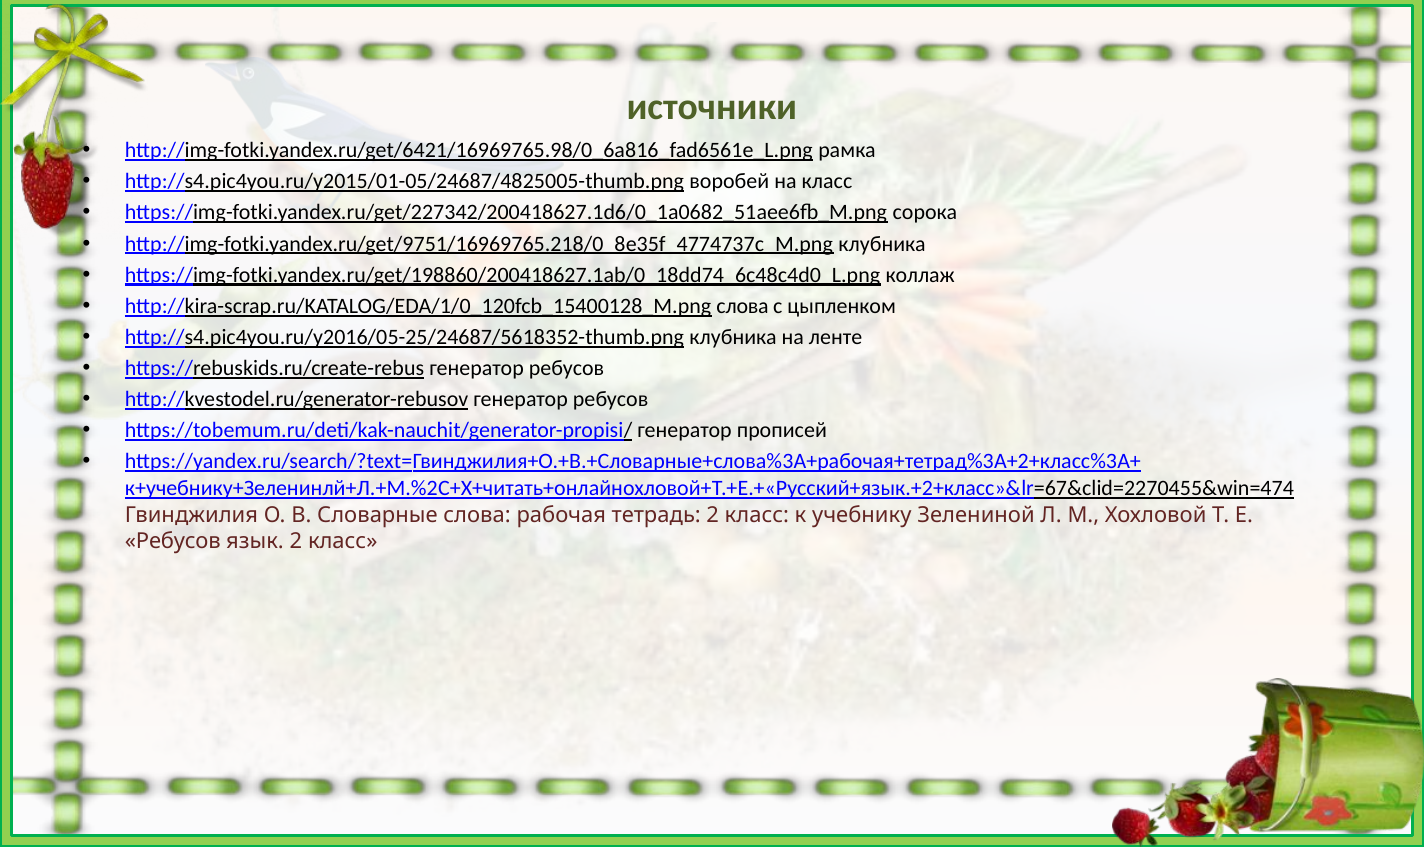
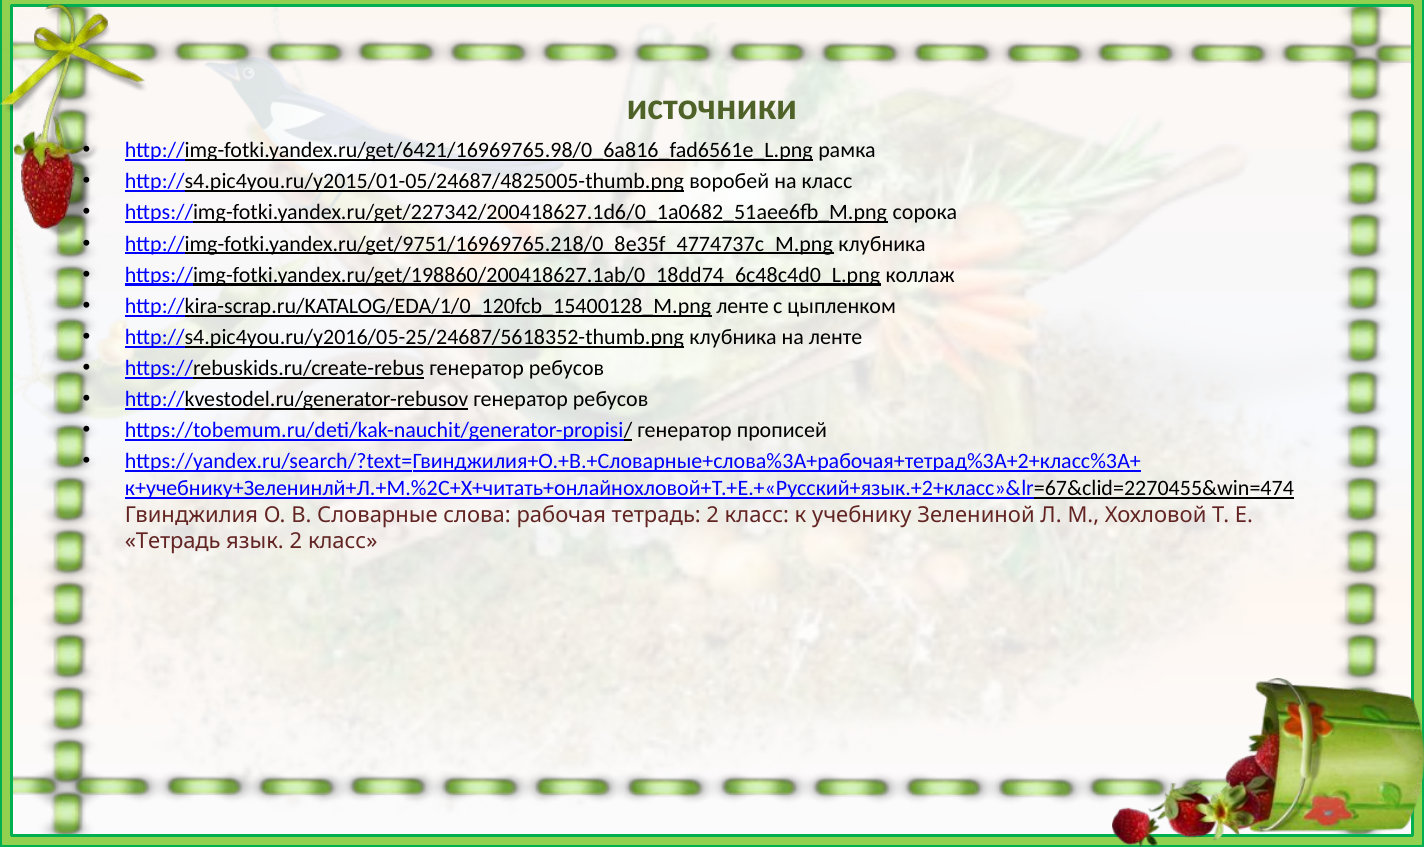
http://kira-scrap.ru/KATALOG/EDA/1/0_120fcb_15400128_M.png слова: слова -> ленте (743, 306)
Ребусов: Ребусов -> Тетрадь (173, 542)
